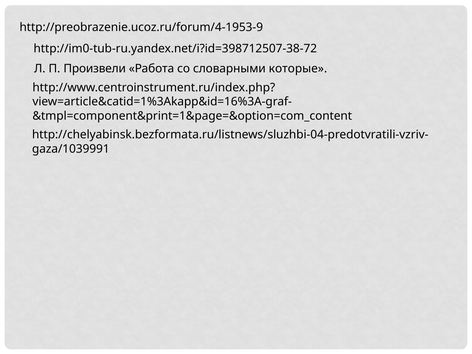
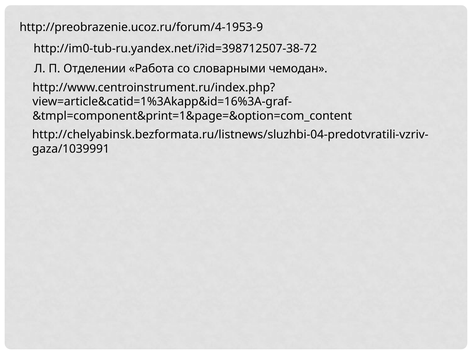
Произвели: Произвели -> Отделении (95, 68)
которые: которые -> чемодан (298, 68)
